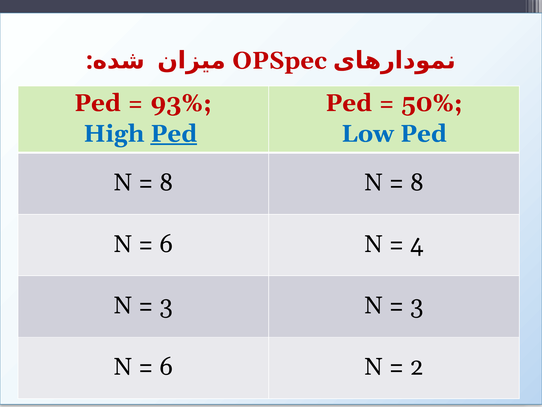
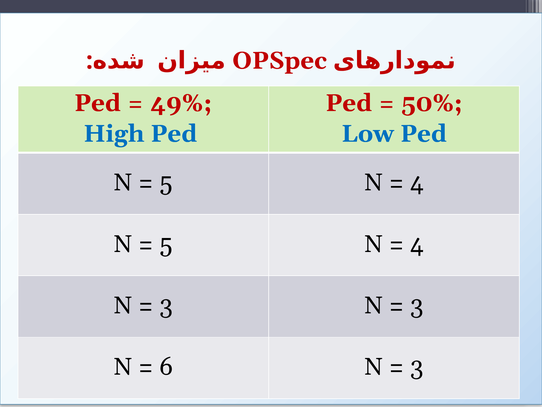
93%: 93% -> 49% (181, 103)
Ped underline: present -> none (174, 134)
8: 8 -> 5 (166, 182)
8: 8 -> 4 (417, 182)
6: 6 -> 5 (166, 244)
2: 2 -> 3 (417, 367)
